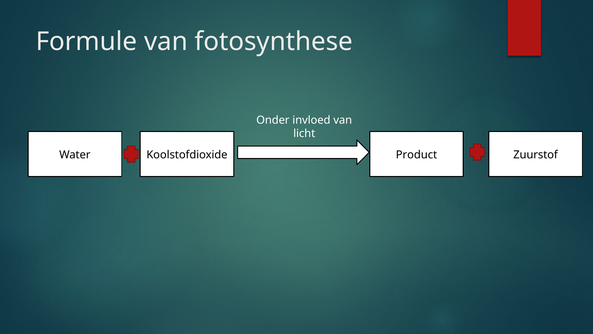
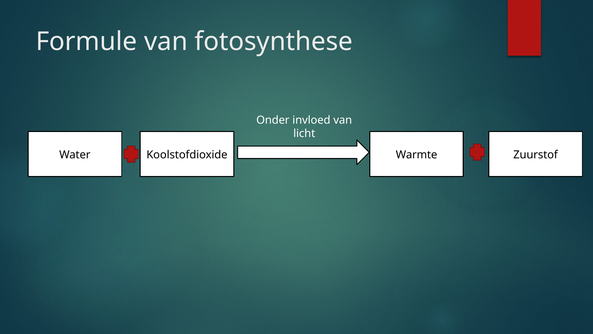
Product: Product -> Warmte (417, 155)
